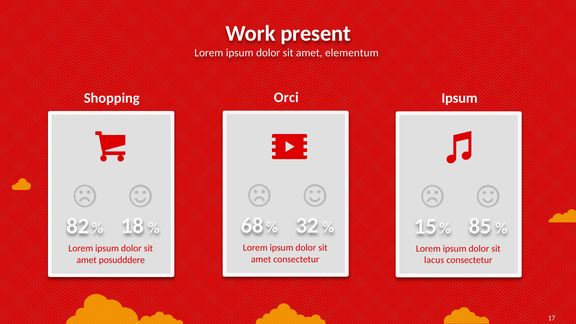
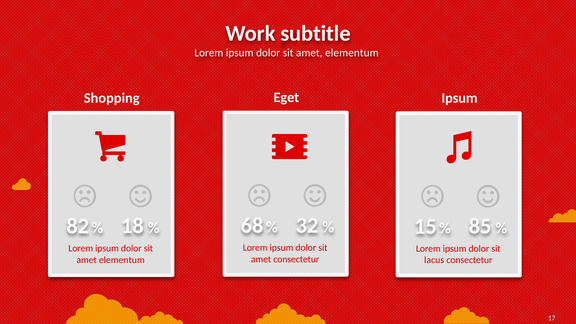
present: present -> subtitle (316, 34)
Orci: Orci -> Eget (286, 97)
posudddere: posudddere -> elementum (122, 260)
